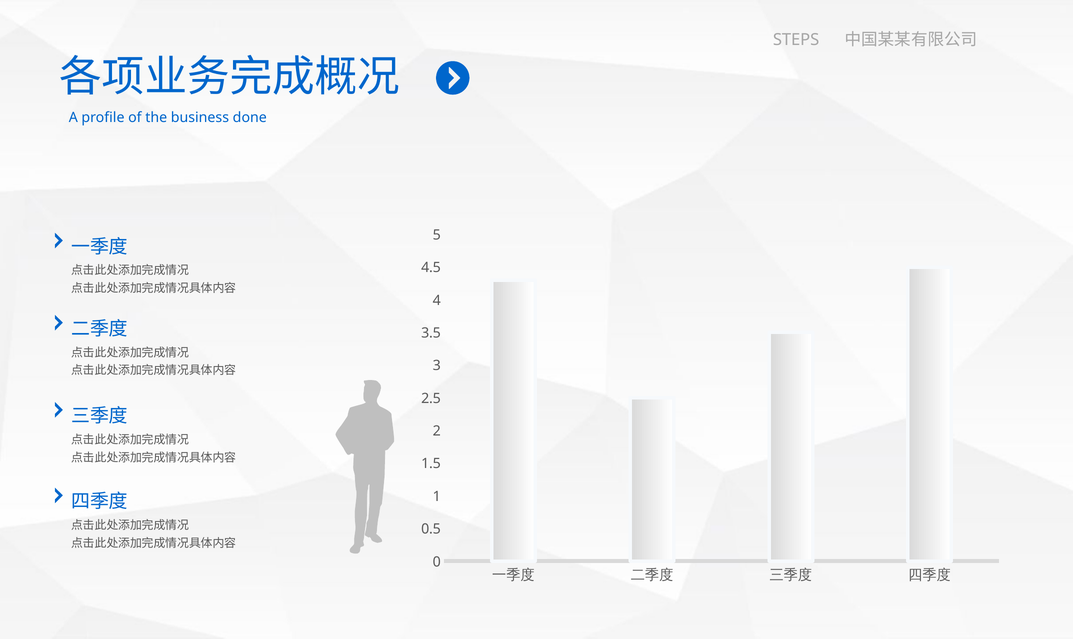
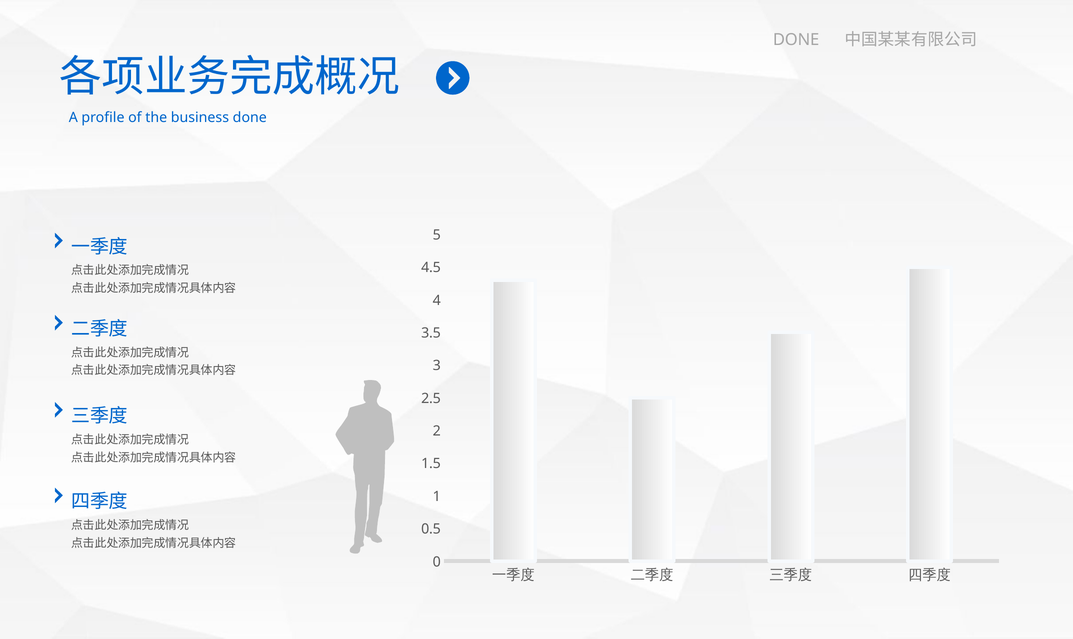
STEPS: STEPS -> DONE (796, 40)
